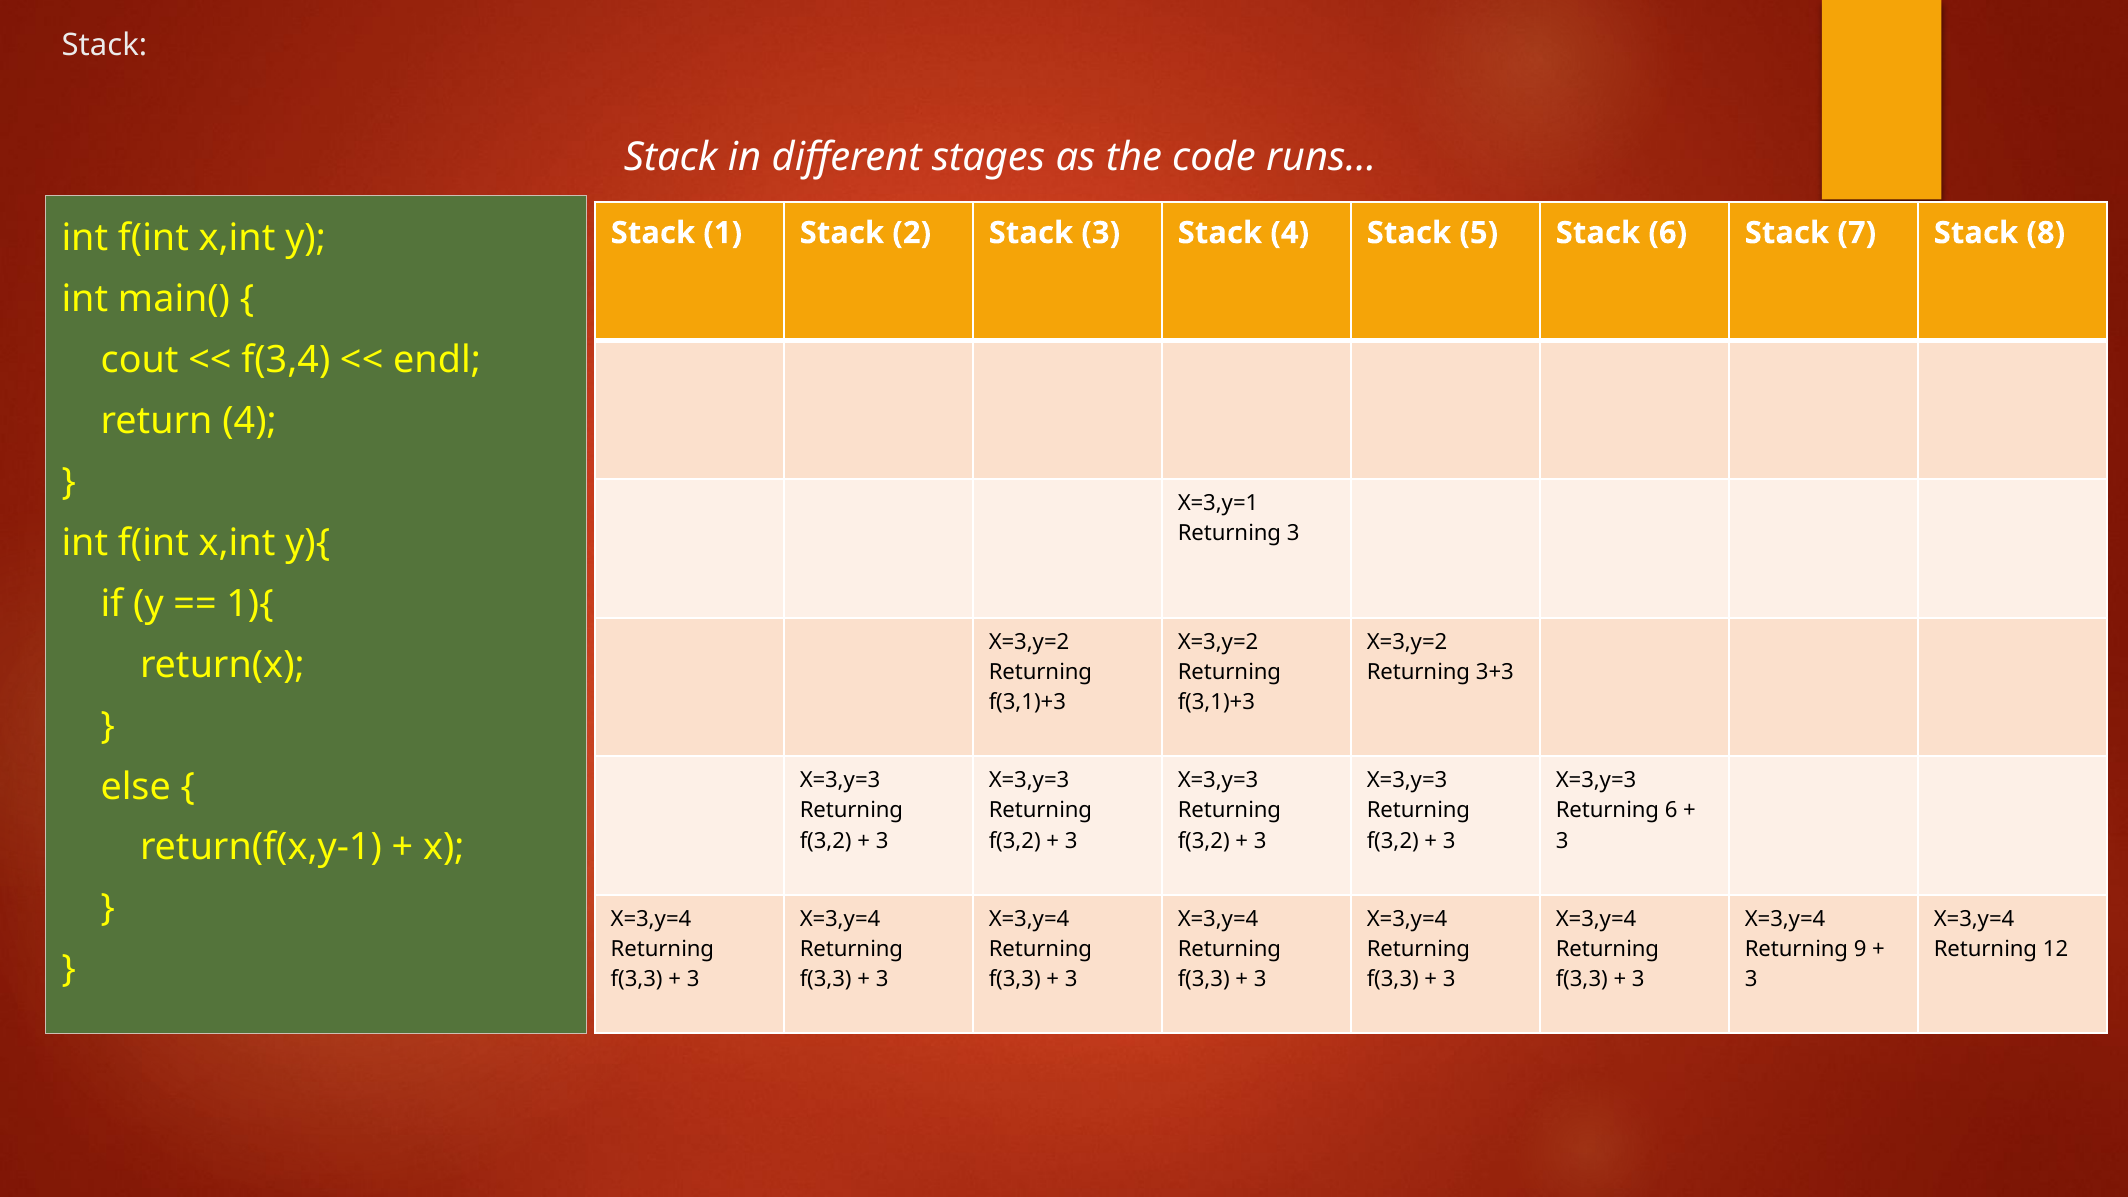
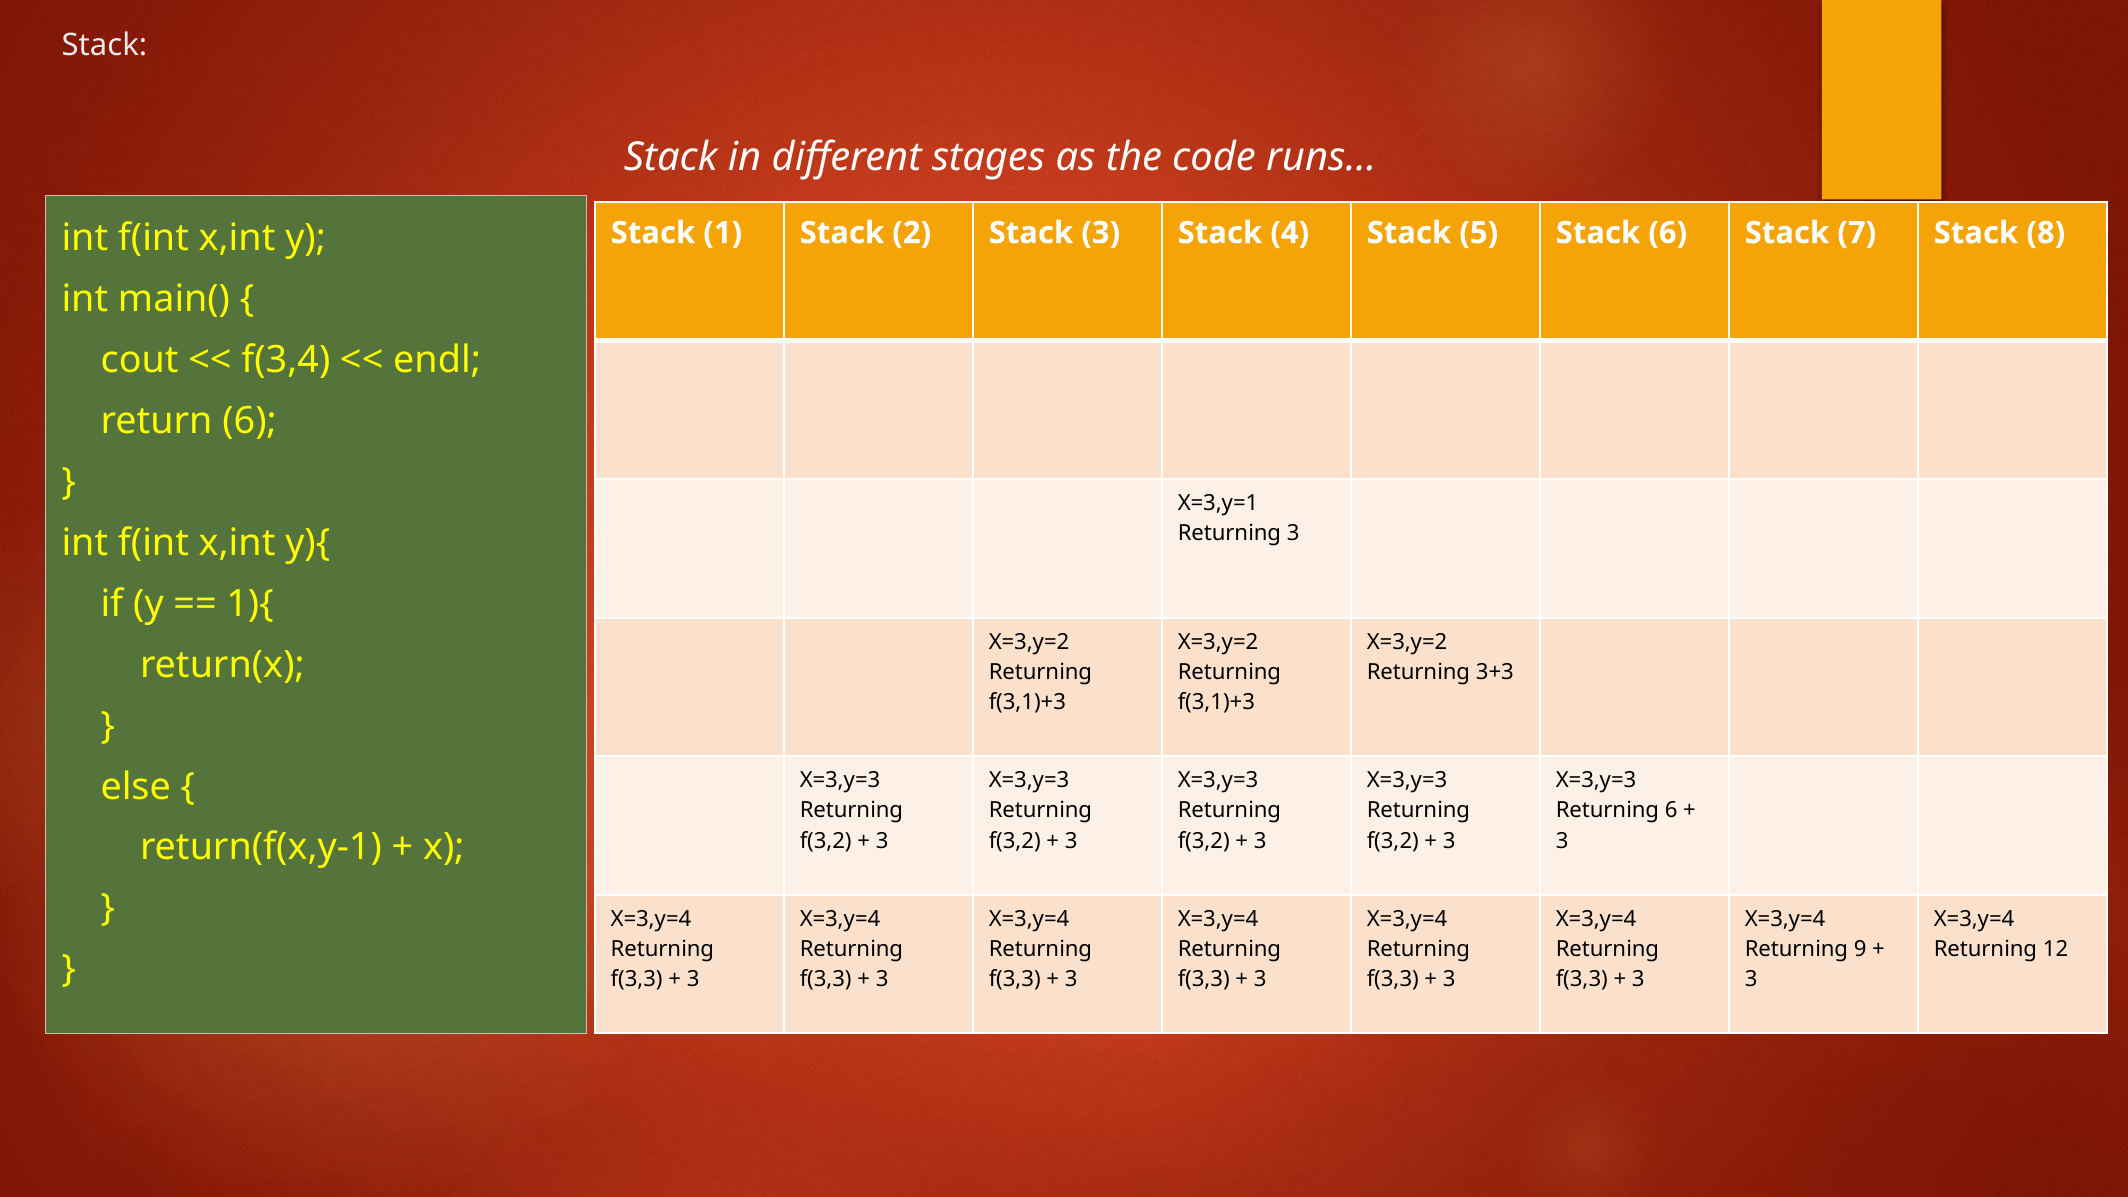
return 4: 4 -> 6 (250, 421)
